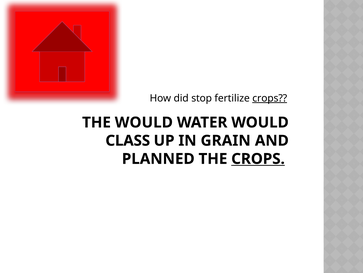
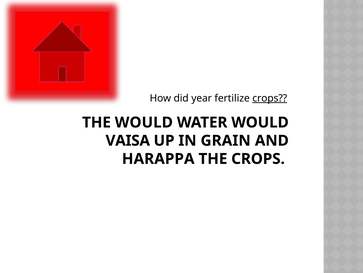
stop: stop -> year (202, 98)
CLASS: CLASS -> VAISA (128, 140)
PLANNED: PLANNED -> HARAPPA (158, 158)
CROPS underline: present -> none (258, 158)
